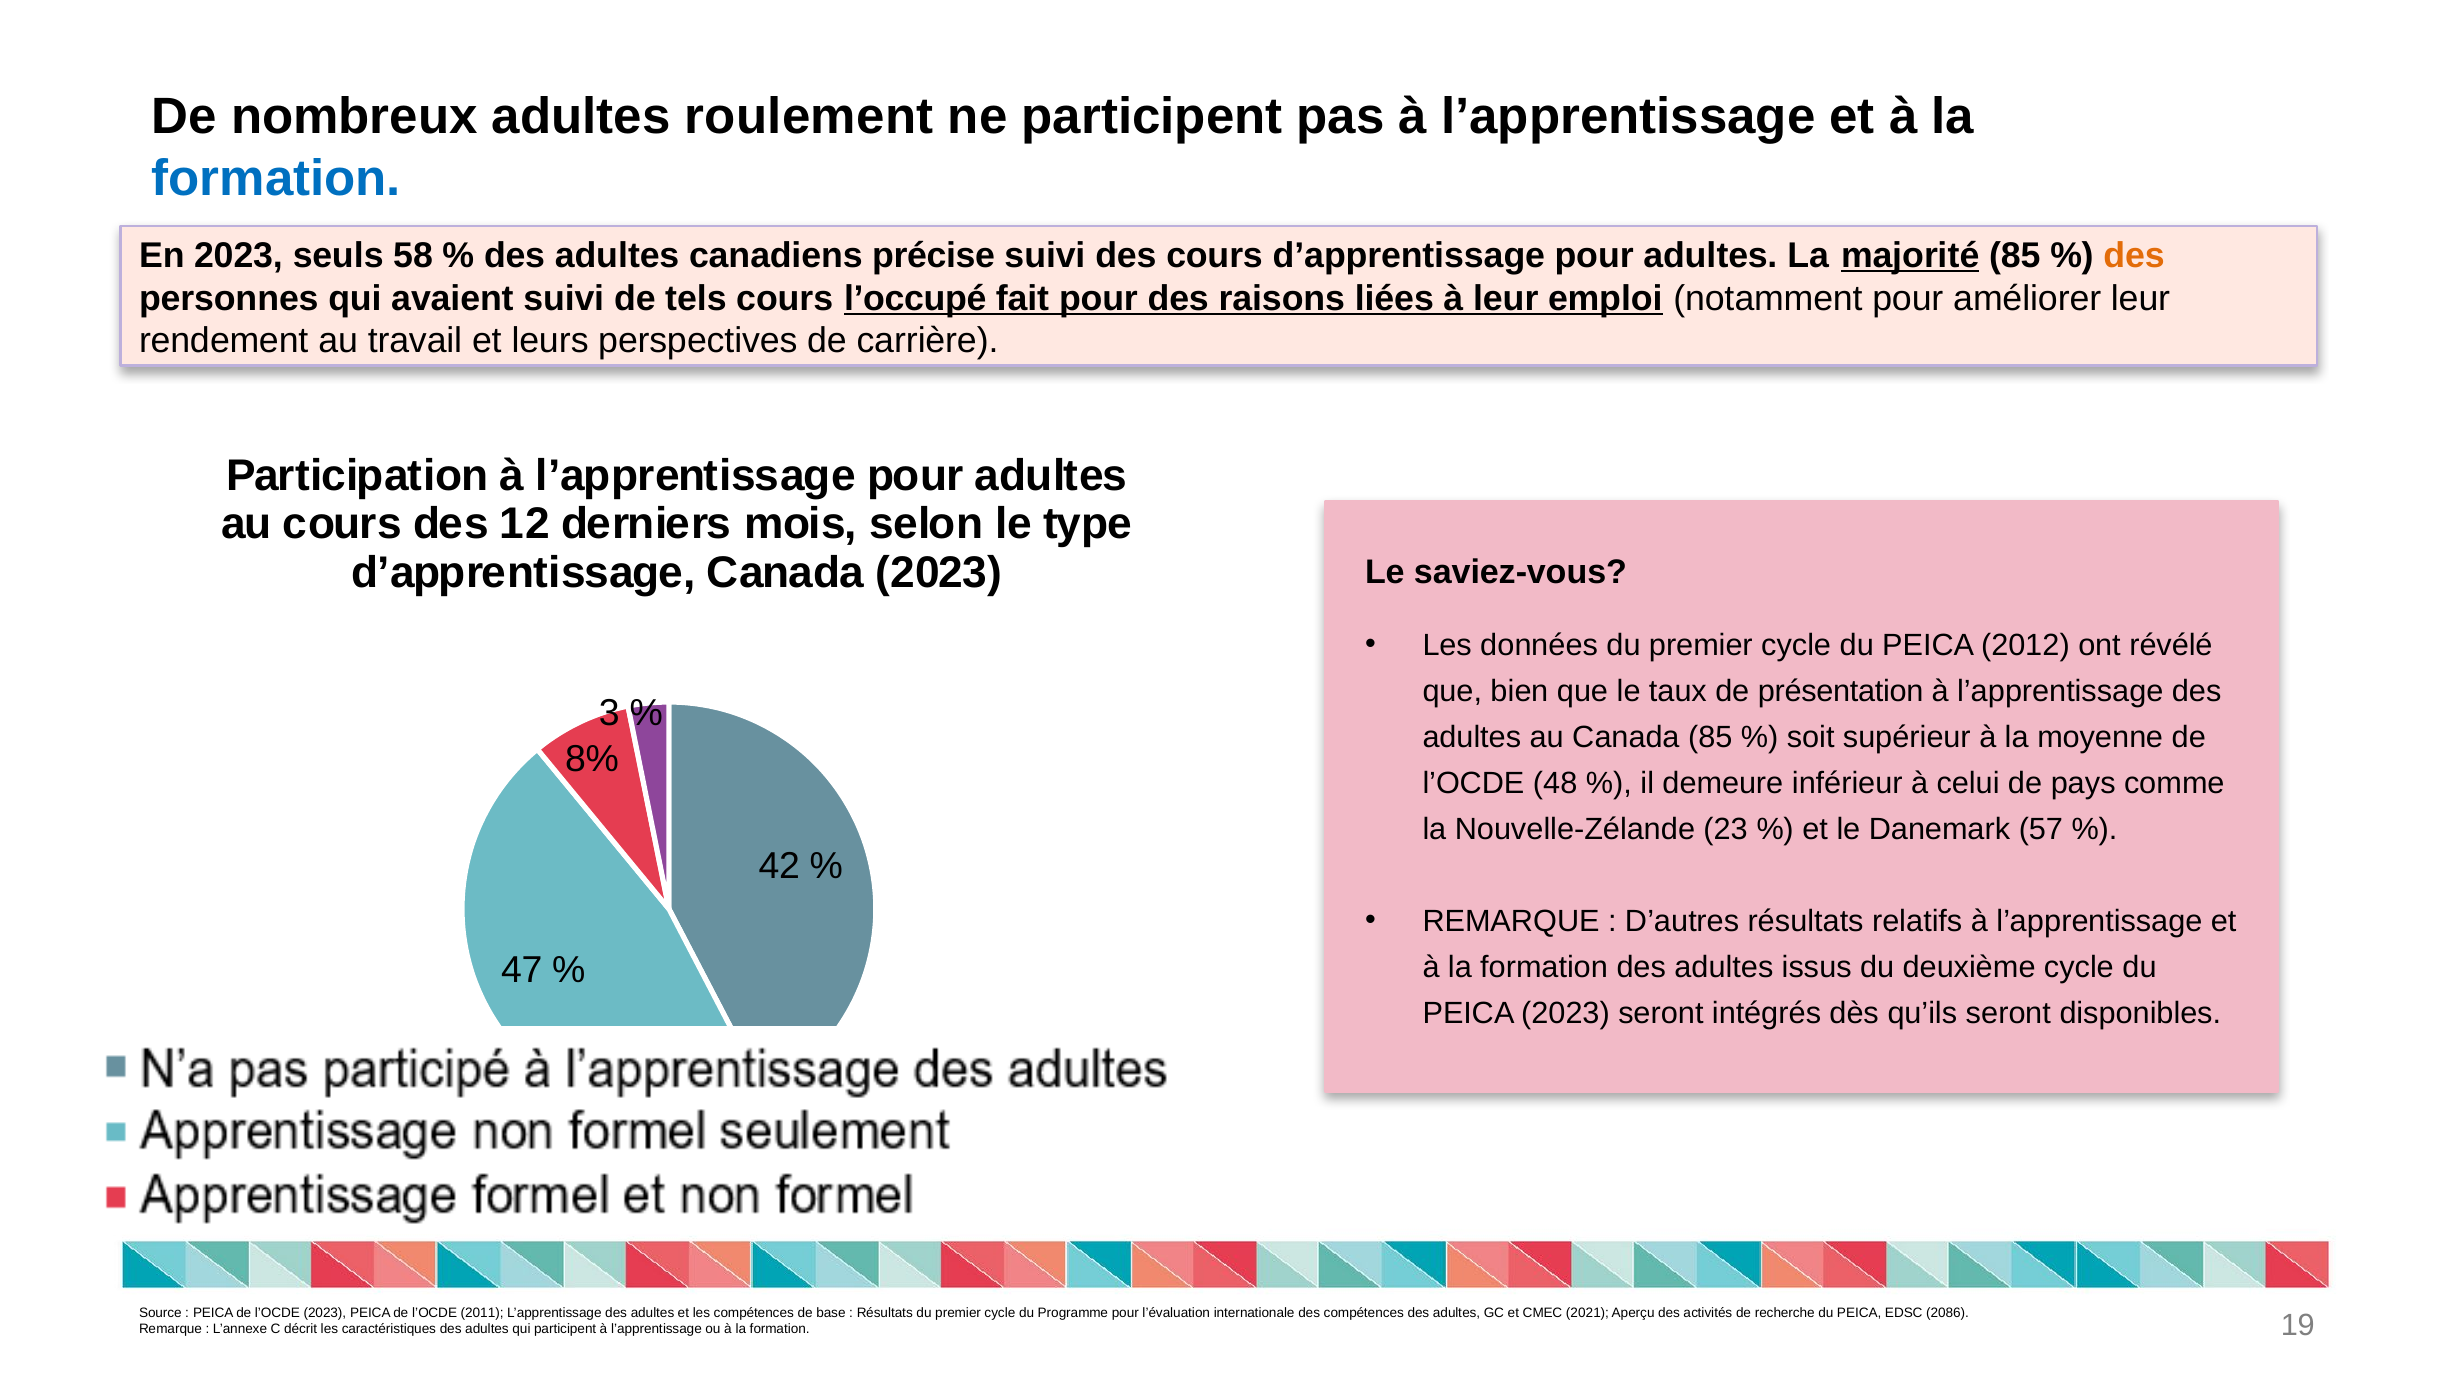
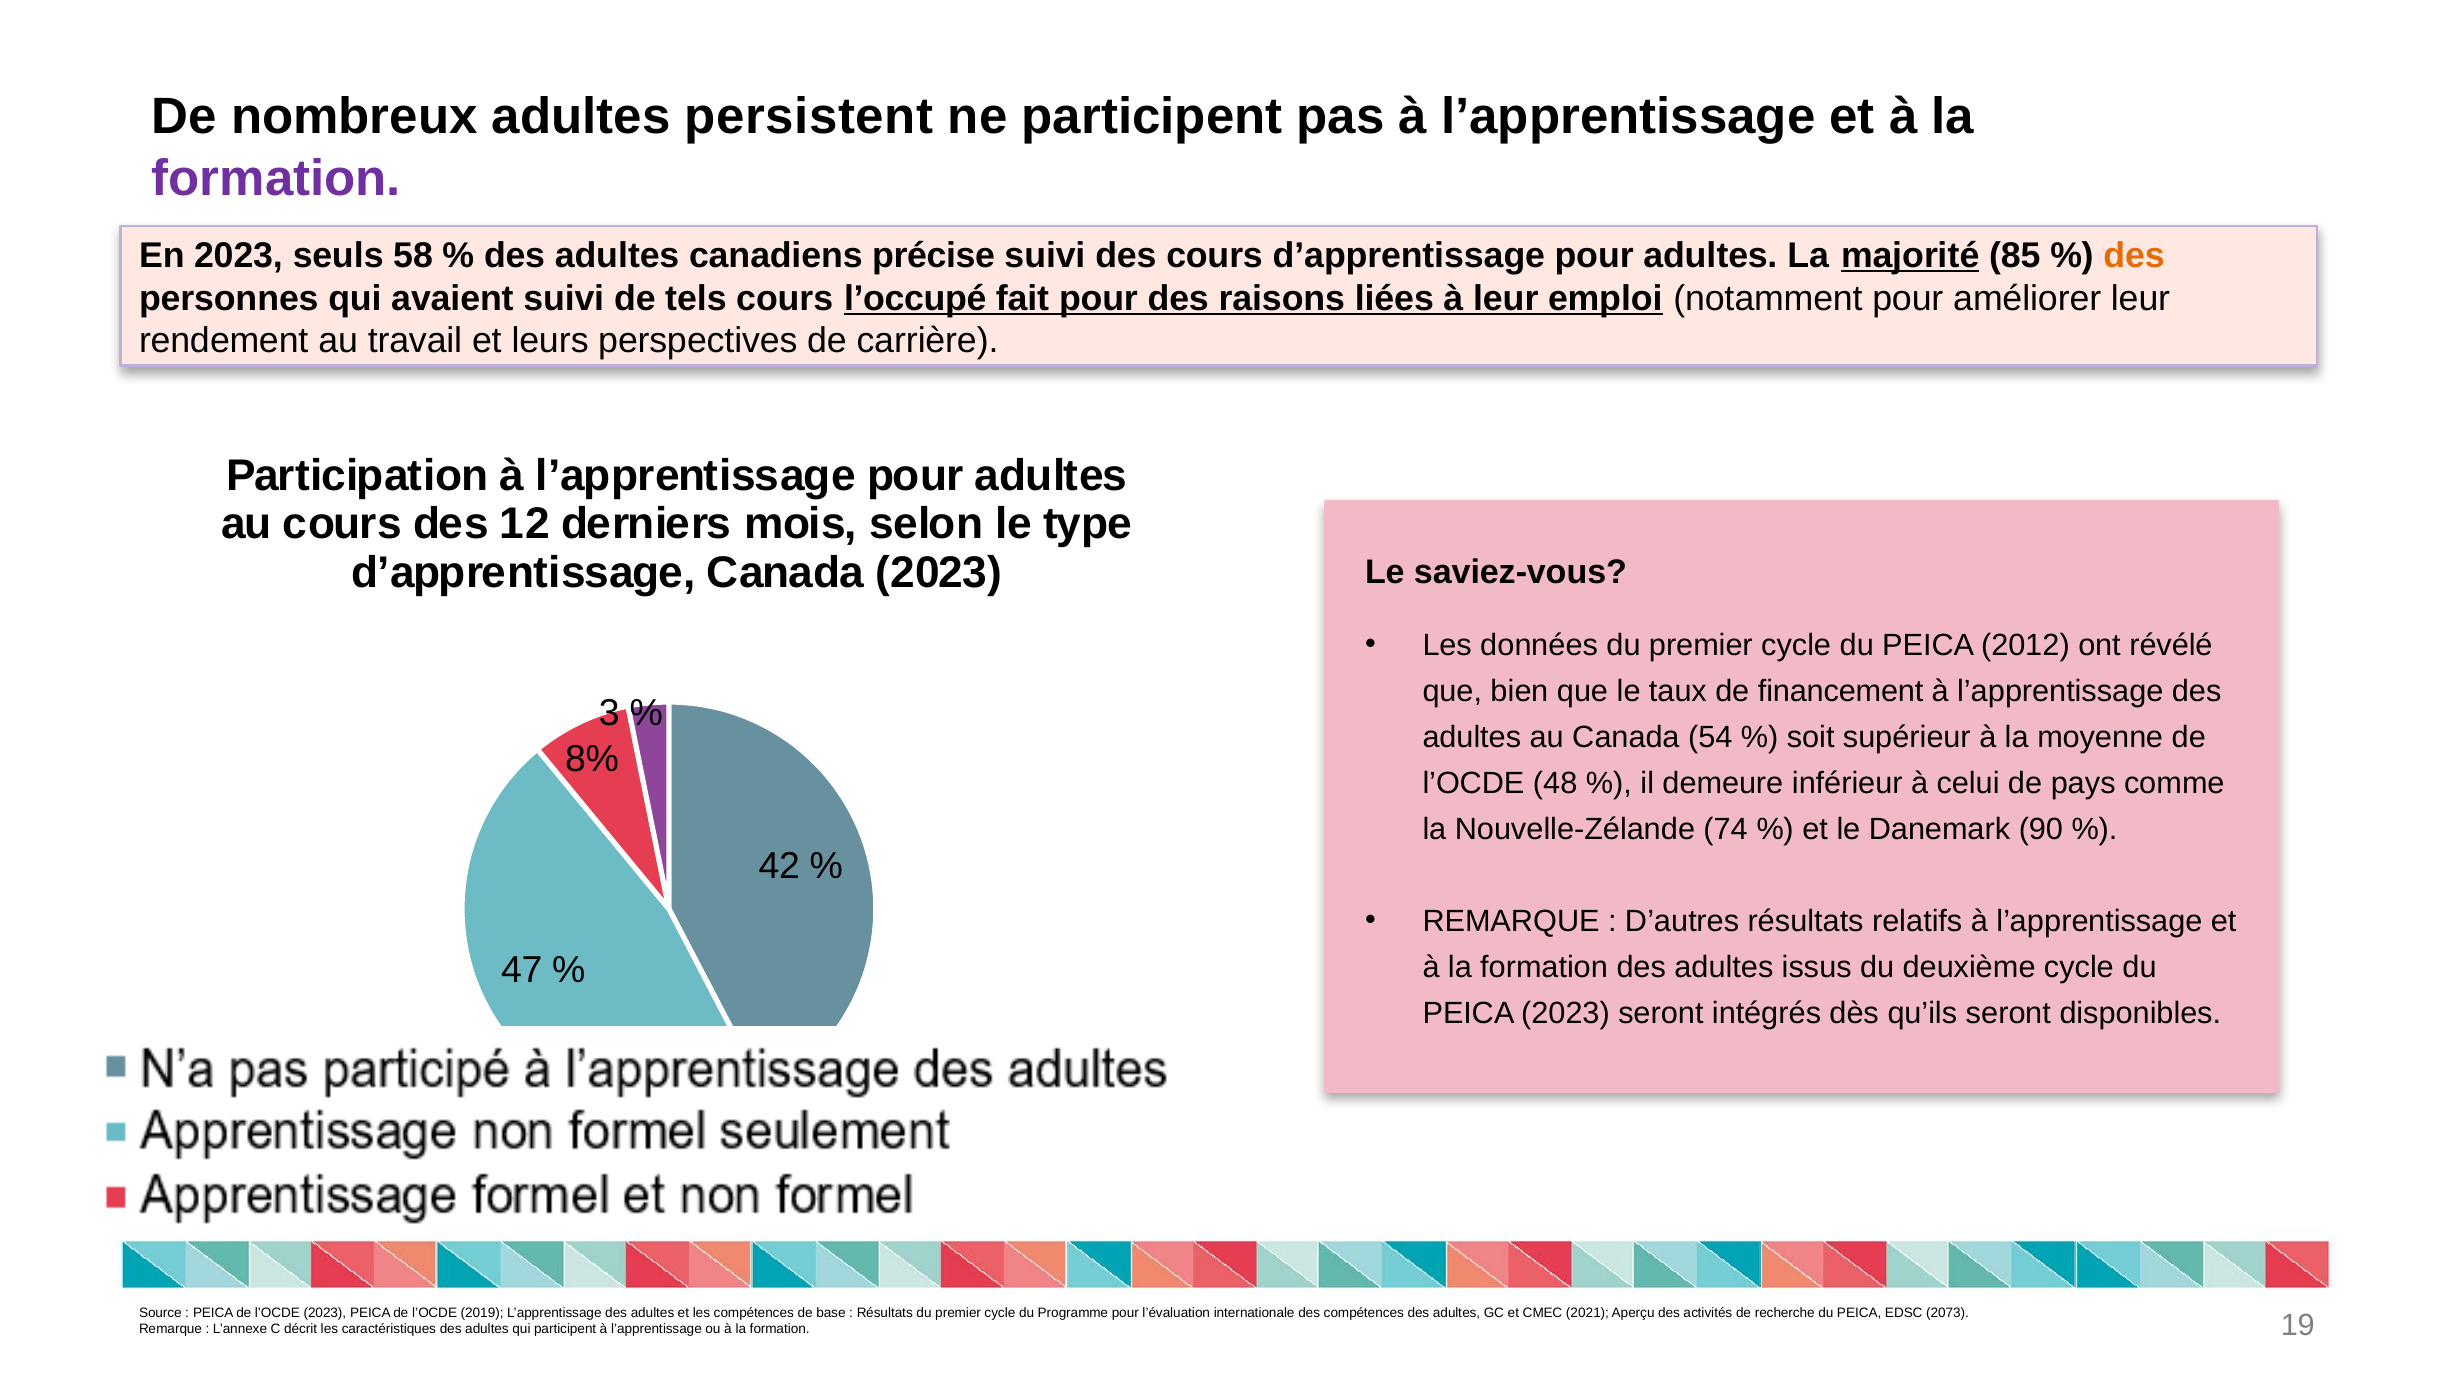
roulement: roulement -> persistent (809, 117)
formation colour: blue -> purple (276, 178)
présentation: présentation -> financement (1841, 691)
Canada 85: 85 -> 54 (1710, 737)
23: 23 -> 74 (1726, 829)
57: 57 -> 90 (2041, 829)
2011: 2011 -> 2019 (482, 1312)
2086: 2086 -> 2073 (1948, 1312)
